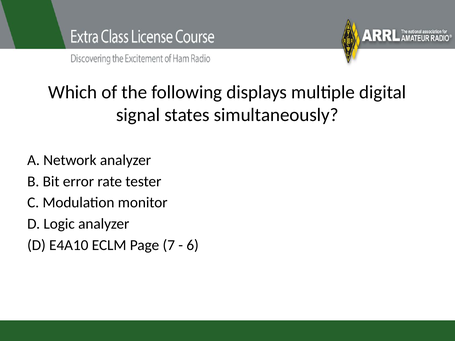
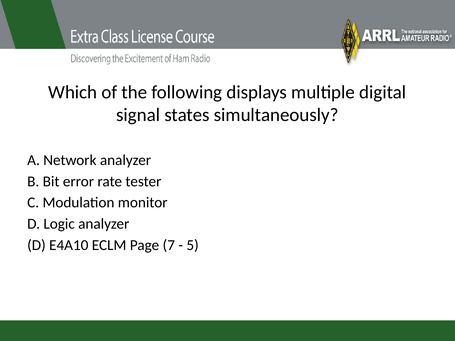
6: 6 -> 5 (193, 245)
